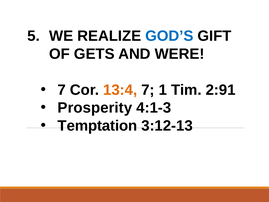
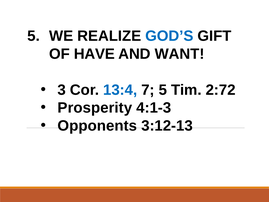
GETS: GETS -> HAVE (94, 54)
WERE: WERE -> WANT (180, 54)
7: 7 -> 3 (62, 90)
13:4 colour: orange -> blue (120, 90)
7 1: 1 -> 5 (163, 90)
2:91: 2:91 -> 2:72 (221, 90)
Temptation: Temptation -> Opponents (97, 126)
